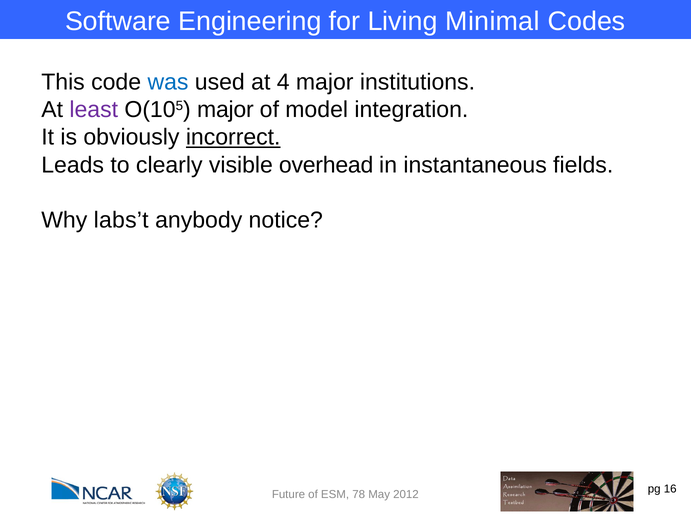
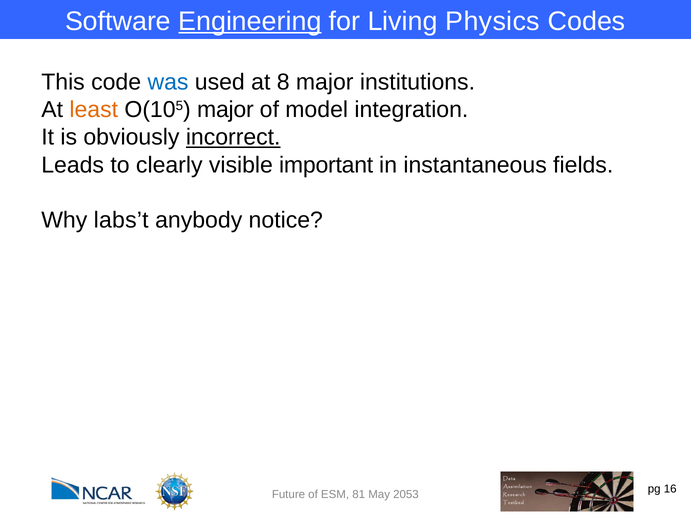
Engineering underline: none -> present (250, 21)
Minimal: Minimal -> Physics (493, 21)
4: 4 -> 8 (283, 82)
least colour: purple -> orange (94, 110)
overhead: overhead -> important (326, 165)
78: 78 -> 81 (359, 495)
2012: 2012 -> 2053 (406, 495)
